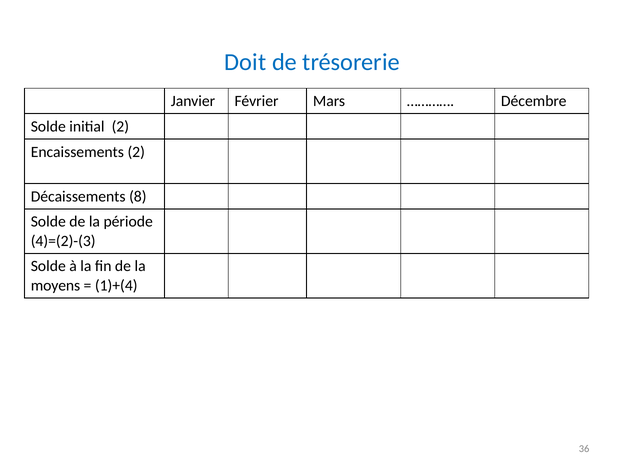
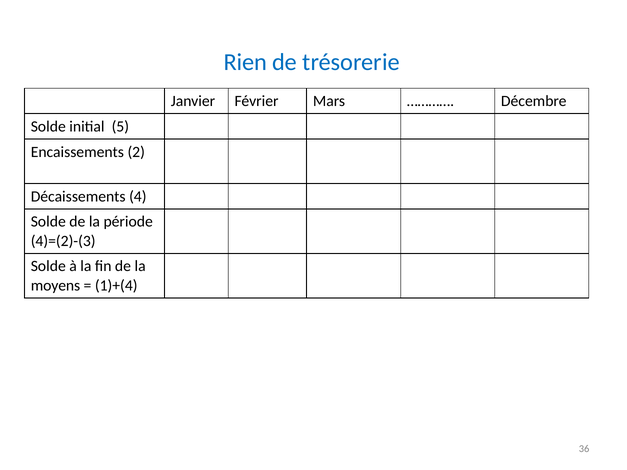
Doit: Doit -> Rien (245, 62)
initial 2: 2 -> 5 (120, 126)
8: 8 -> 4 (138, 196)
